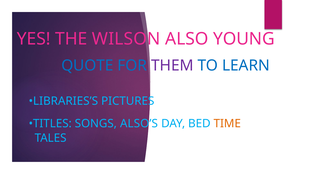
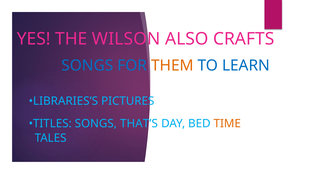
YOUNG: YOUNG -> CRAFTS (244, 39)
QUOTE: QUOTE -> SONGS (87, 65)
THEM colour: purple -> orange (172, 65)
ALSO’S: ALSO’S -> THAT’S (139, 123)
